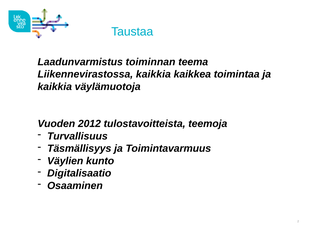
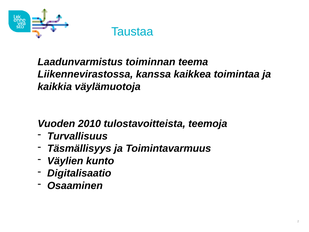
Liikennevirastossa kaikkia: kaikkia -> kanssa (153, 74)
2012: 2012 -> 2010 (89, 124)
